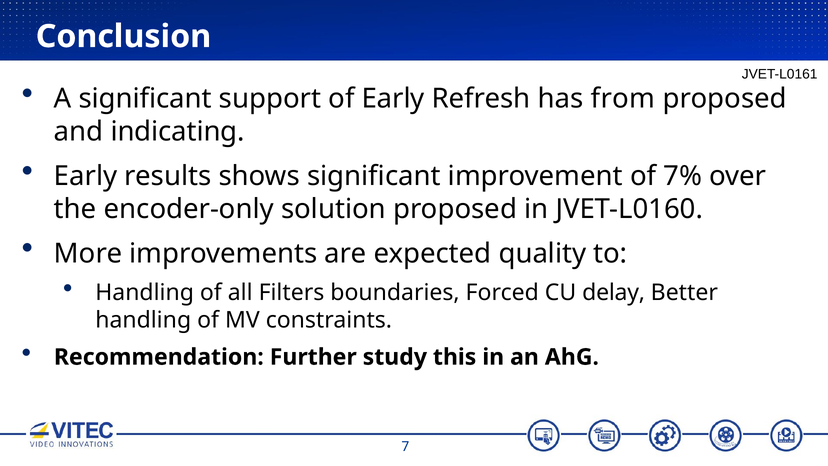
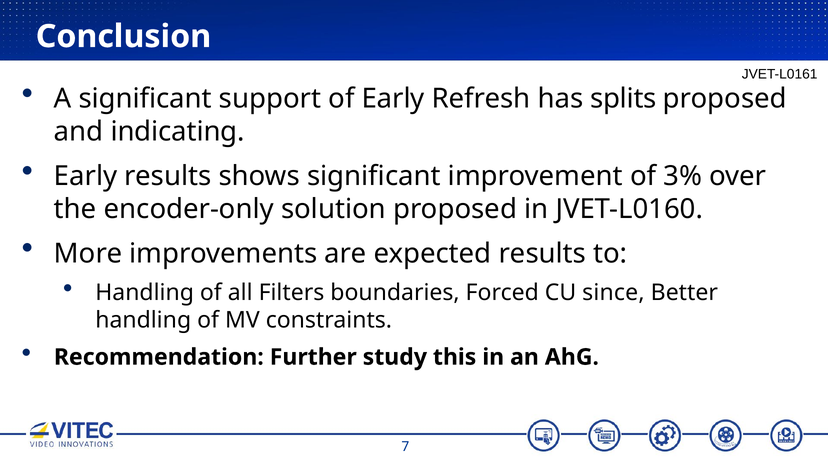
from: from -> splits (623, 99)
7%: 7% -> 3% (683, 176)
expected quality: quality -> results (542, 253)
delay: delay -> since (613, 293)
